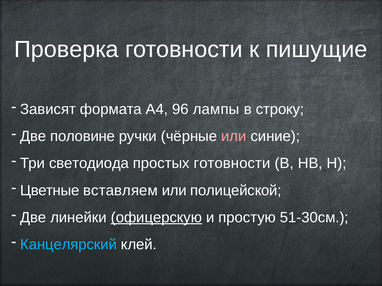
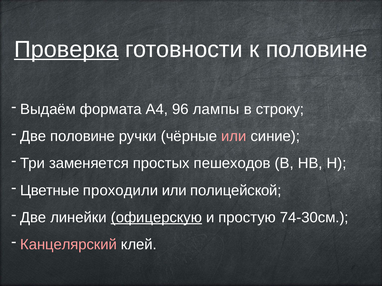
Проверка underline: none -> present (66, 49)
к пишущие: пишущие -> половине (317, 49)
Зависят: Зависят -> Выдаём (48, 109)
светодиода: светодиода -> заменяется (89, 164)
простых готовности: готовности -> пешеходов (232, 164)
вставляем: вставляем -> проходили (121, 191)
51-30см: 51-30см -> 74-30см (314, 218)
Канцелярский colour: light blue -> pink (69, 245)
